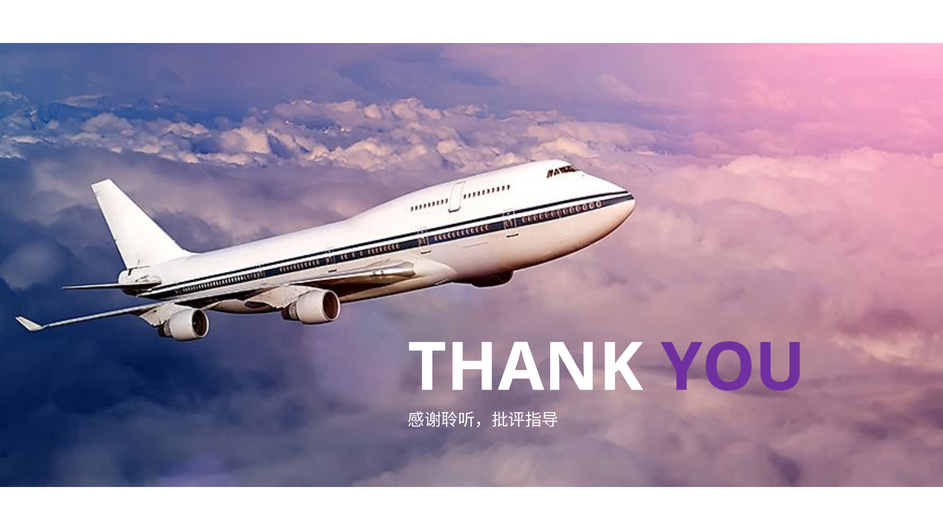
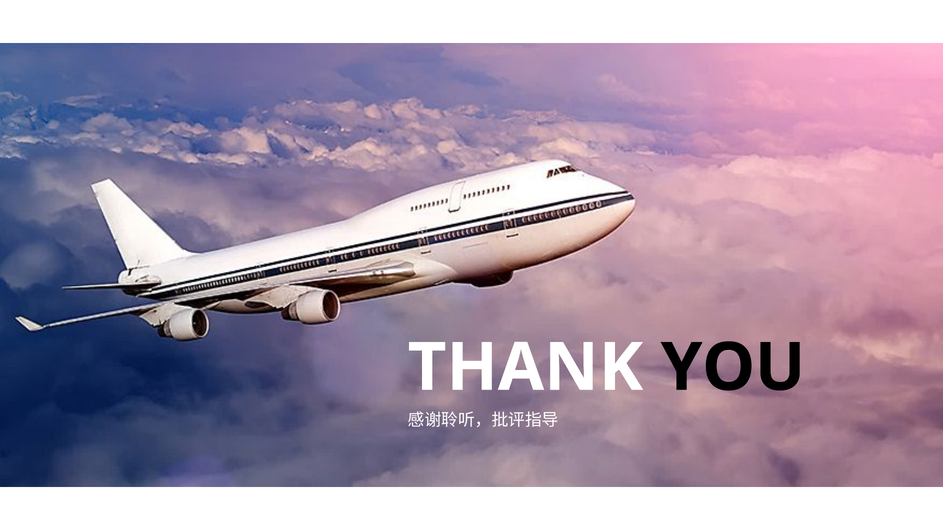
YOU colour: purple -> black (733, 368)
